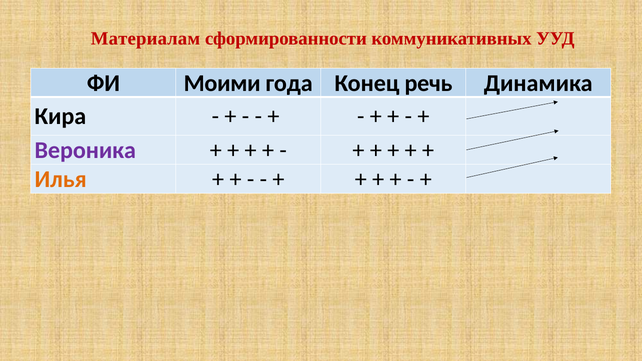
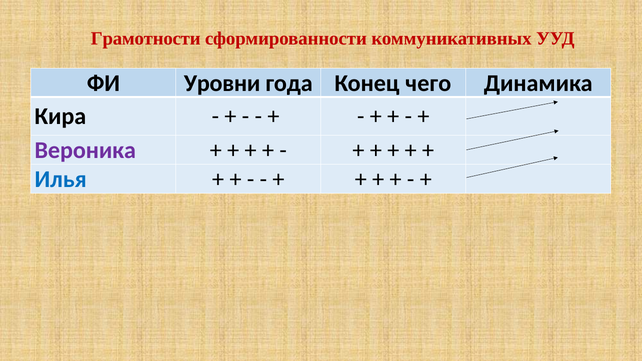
Материалам: Материалам -> Грамотности (146, 39)
Моими: Моими -> Уровни (222, 83)
речь: речь -> чего (428, 83)
Илья colour: orange -> blue (61, 179)
